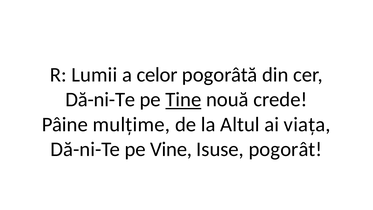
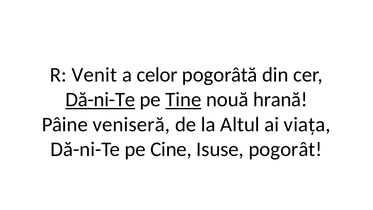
Lumii: Lumii -> Venit (94, 75)
Dă-ni-Te underline: none -> present (100, 100)
crede: crede -> hrană (280, 100)
mulțime: mulțime -> veniseră (131, 124)
Vine: Vine -> Cine (171, 149)
